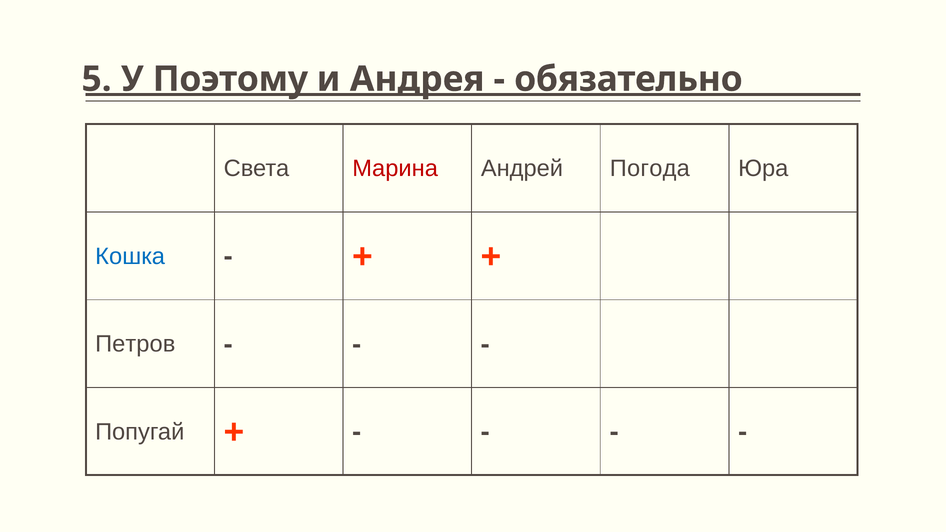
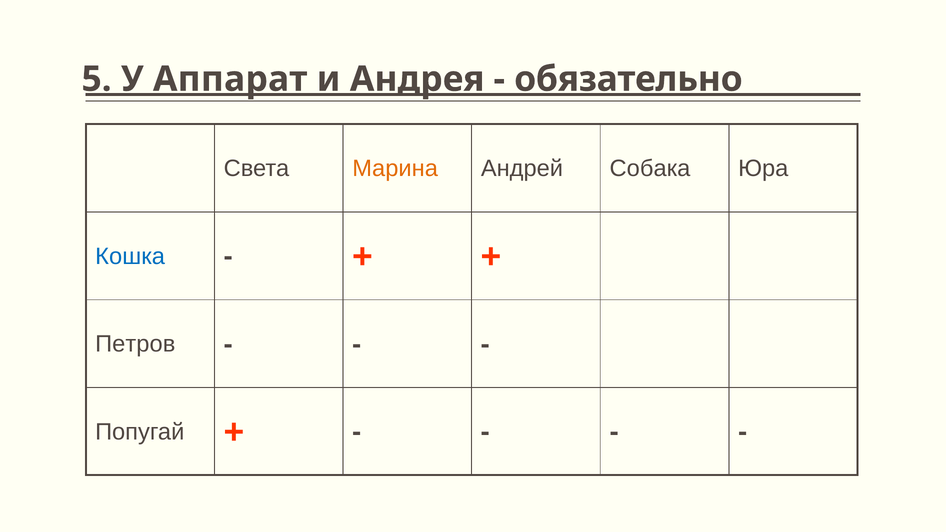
Поэтому: Поэтому -> Аппарат (230, 79)
Марина colour: red -> orange (395, 168)
Погода: Погода -> Собака (650, 168)
